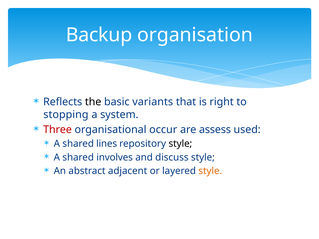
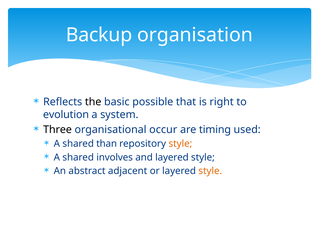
variants: variants -> possible (153, 102)
stopping: stopping -> evolution (66, 115)
Three colour: red -> black (58, 130)
assess: assess -> timing (215, 130)
lines: lines -> than (107, 144)
style colour: black -> orange (180, 144)
and discuss: discuss -> layered (172, 157)
